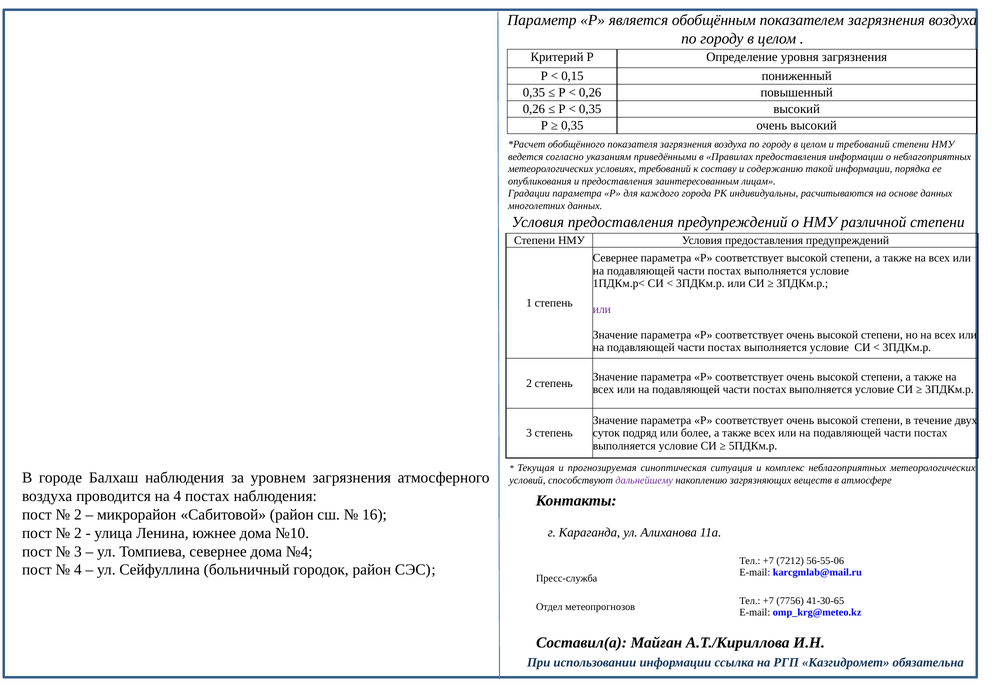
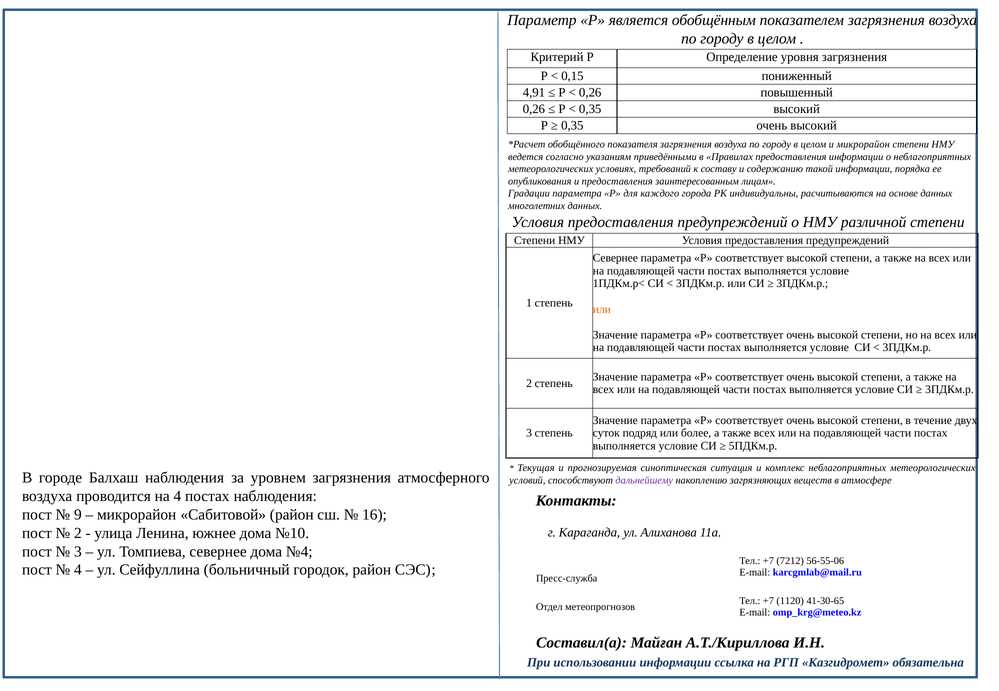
0,35: 0,35 -> 4,91 (534, 93)
и требований: требований -> микрорайон (863, 145)
или colour: purple -> orange (602, 310)
2: 2 -> 9 (78, 515)
7756: 7756 -> 1120 (790, 602)
